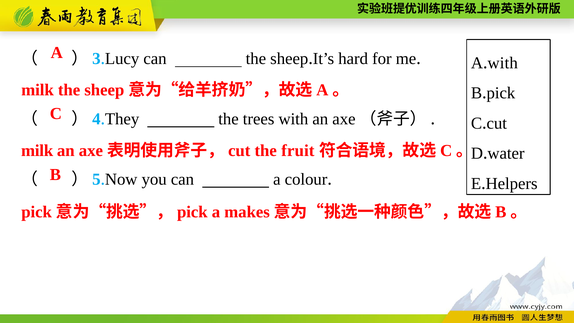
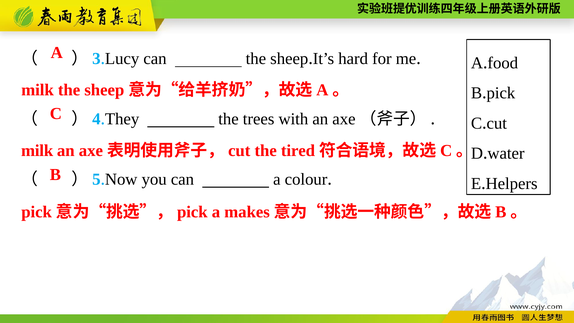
with: with -> food (503, 63)
fruit: fruit -> tired (298, 151)
